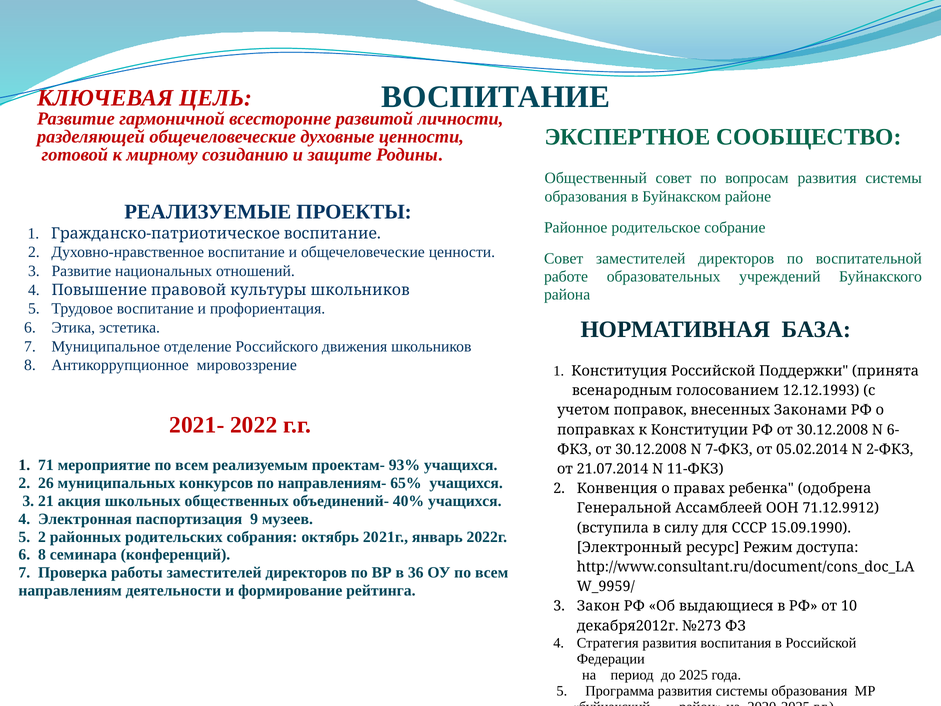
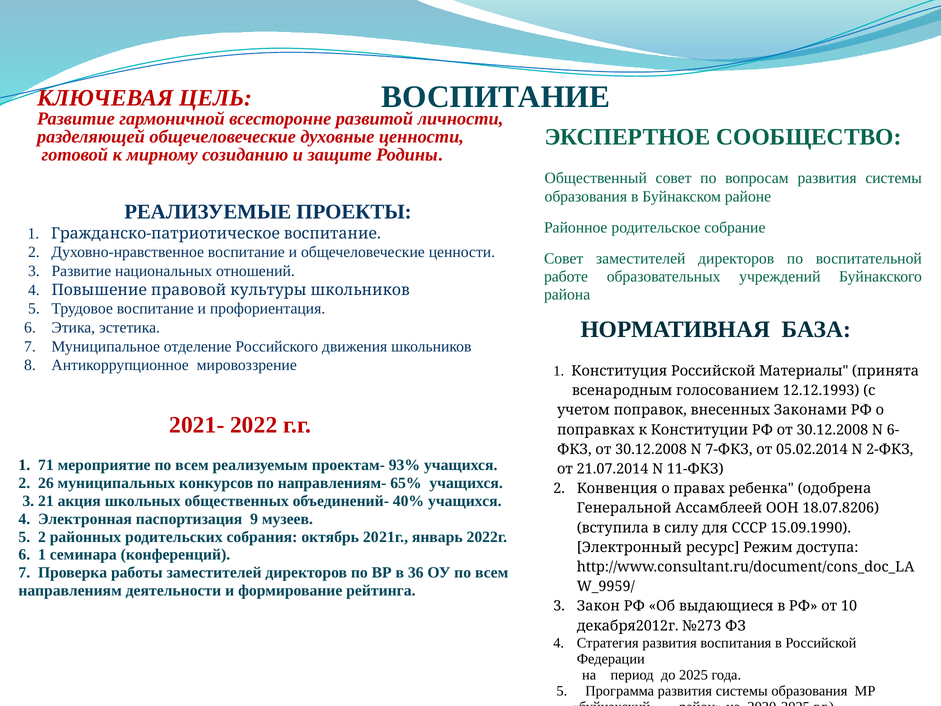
Поддержки: Поддержки -> Материалы (804, 371)
71.12.9912: 71.12.9912 -> 18.07.8206 (841, 508)
6 8: 8 -> 1 (42, 555)
